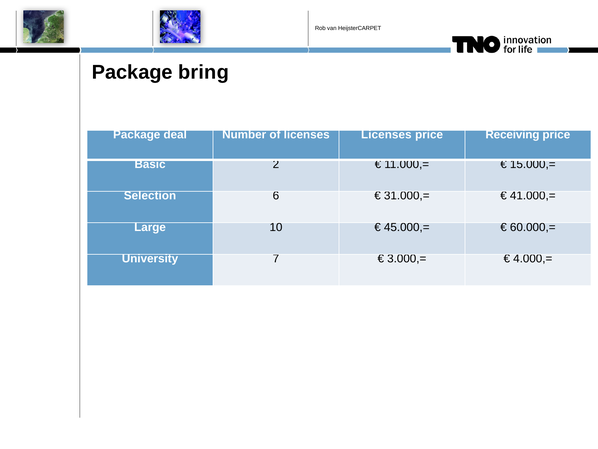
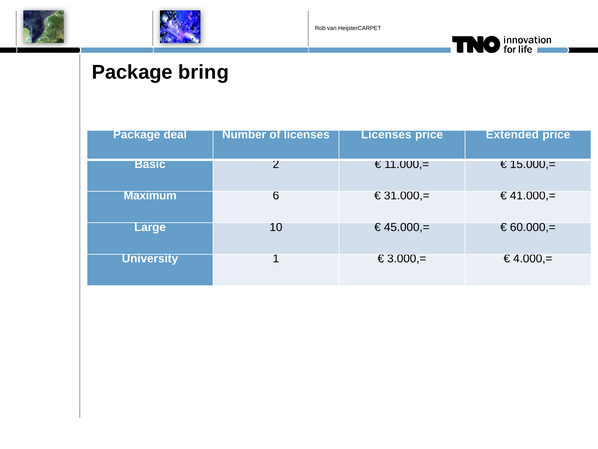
Receiving: Receiving -> Extended (512, 135)
Selection: Selection -> Maximum (150, 196)
7: 7 -> 1 (276, 258)
